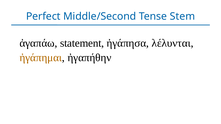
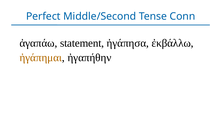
Stem: Stem -> Conn (182, 16)
λέλυνται: λέλυνται -> ἐκβάλλω (173, 43)
